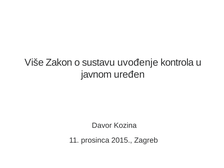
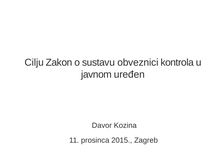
Više: Više -> Cilju (34, 62)
uvođenje: uvođenje -> obveznici (138, 62)
